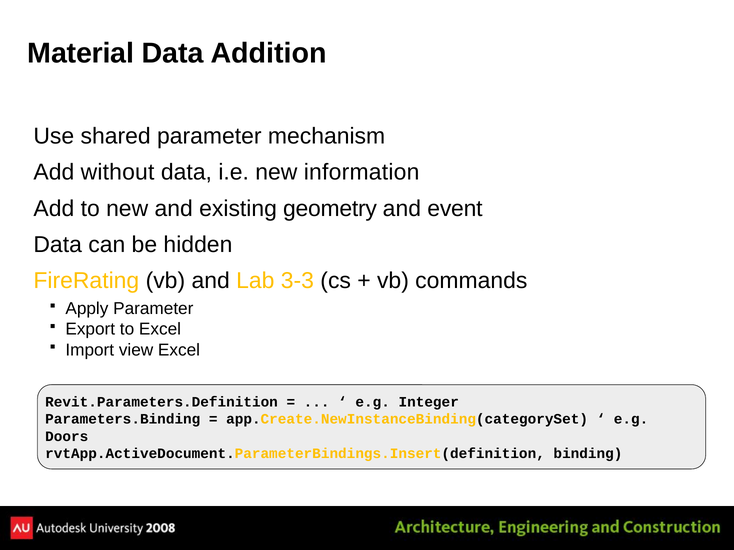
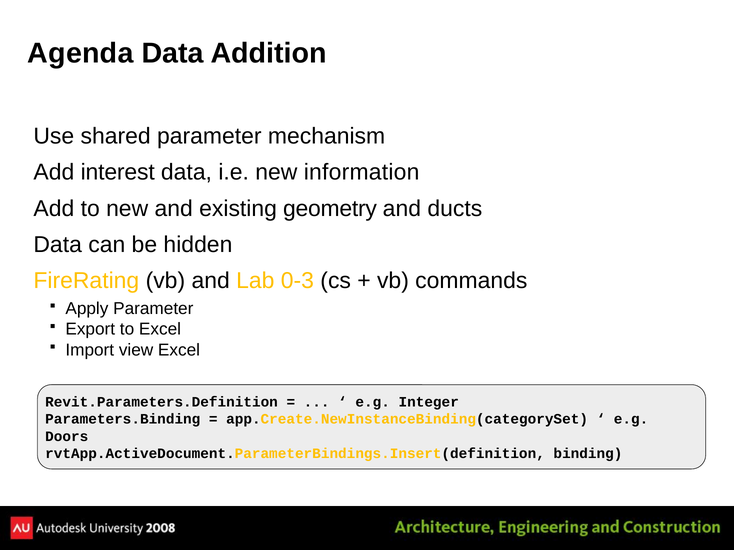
Material: Material -> Agenda (81, 53)
without: without -> interest (118, 173)
event: event -> ducts (455, 209)
3-3: 3-3 -> 0-3 (297, 281)
